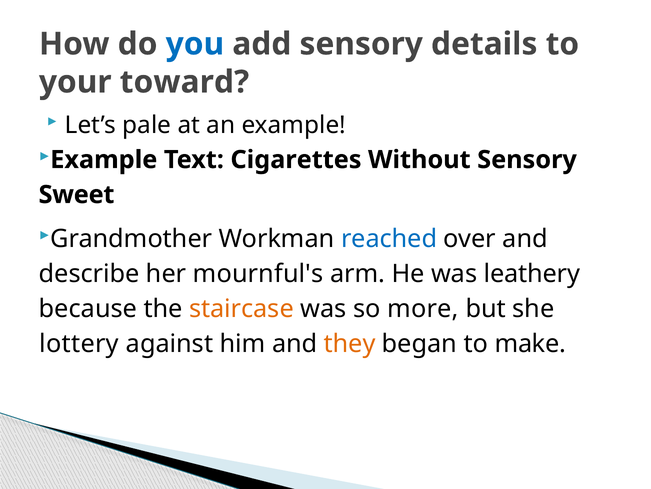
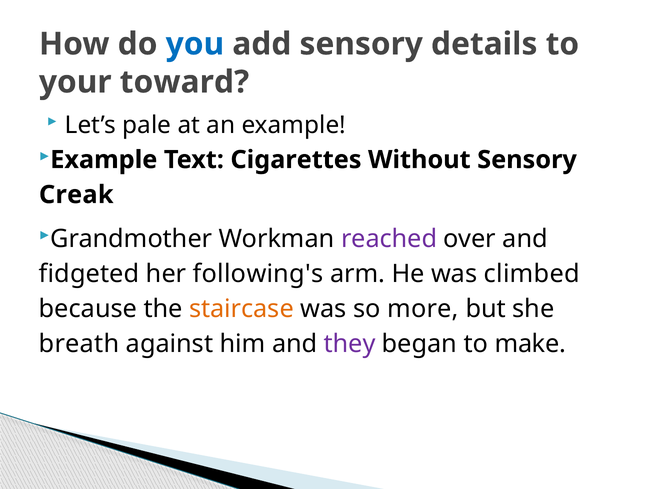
Sweet: Sweet -> Creak (76, 194)
reached colour: blue -> purple (389, 238)
describe: describe -> fidgeted (89, 273)
mournful's: mournful's -> following's (258, 273)
leathery: leathery -> climbed (532, 273)
lottery: lottery -> breath (79, 343)
they colour: orange -> purple (350, 343)
